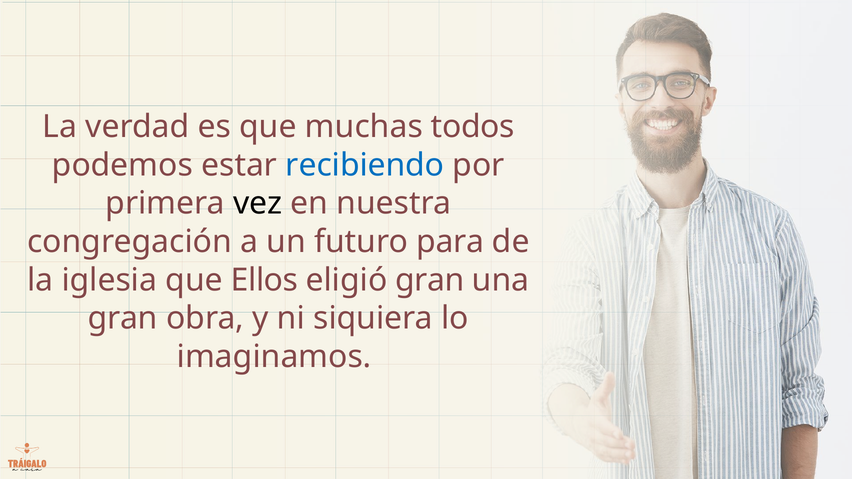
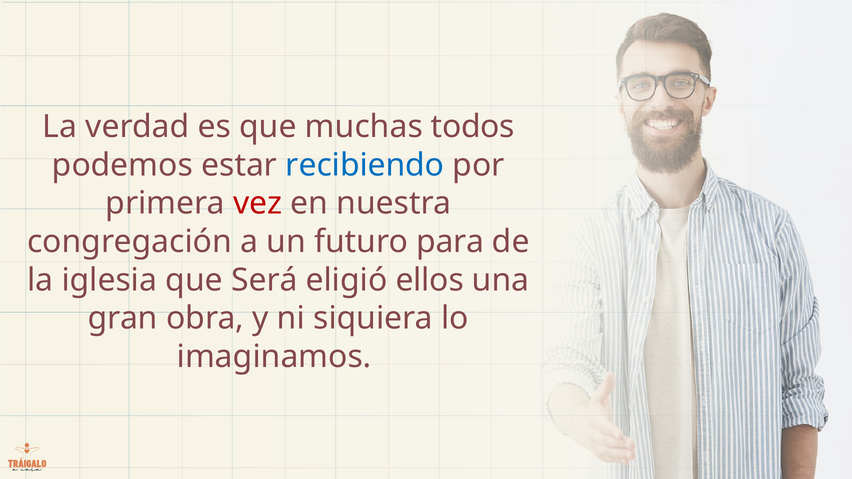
vez colour: black -> red (258, 203)
Ellos: Ellos -> Será (264, 280)
eligió gran: gran -> ellos (430, 280)
